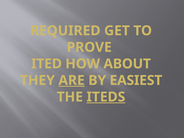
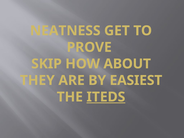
REQUIRED: REQUIRED -> NEATNESS (65, 31)
ITED: ITED -> SKIP (46, 64)
ARE underline: present -> none (72, 80)
